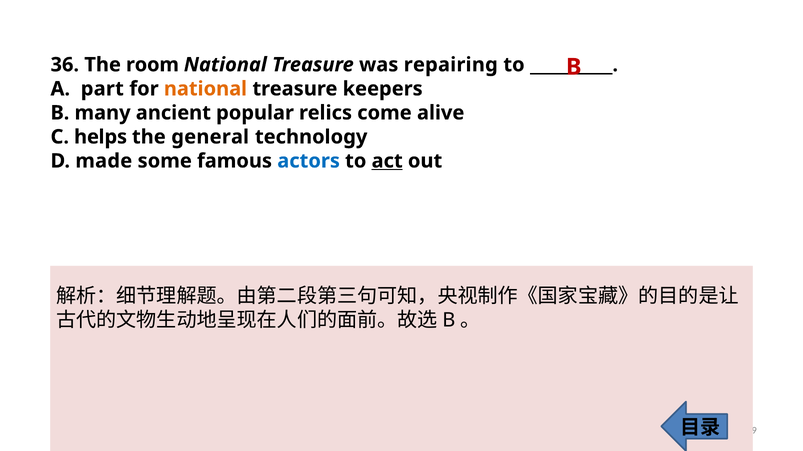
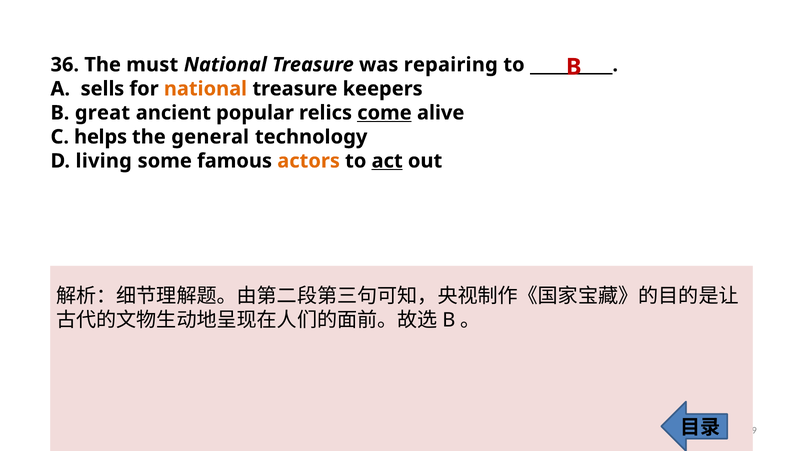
room: room -> must (152, 65)
part: part -> sells (102, 89)
many: many -> great (102, 113)
come underline: none -> present (384, 113)
made: made -> living (104, 161)
actors colour: blue -> orange (309, 161)
